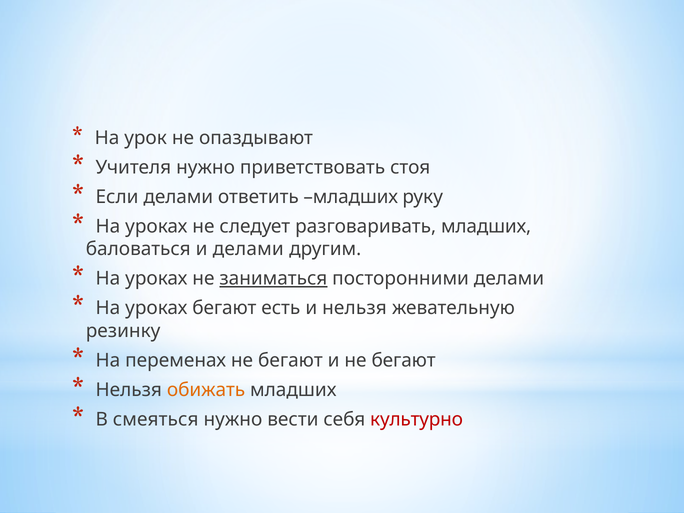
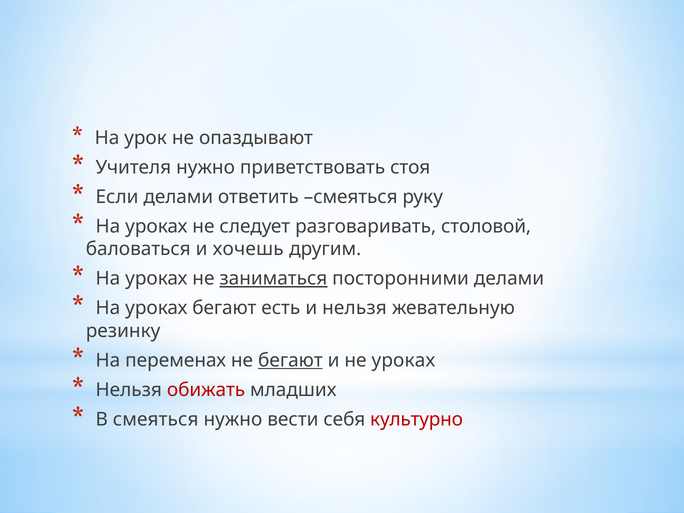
ответить младших: младших -> смеяться (351, 197)
разговаривать младших: младших -> столовой (486, 226)
и делами: делами -> хочешь (248, 249)
бегают underline: none -> present (290, 360)
и не бегают: бегают -> уроках (403, 360)
обижать colour: orange -> red (206, 390)
